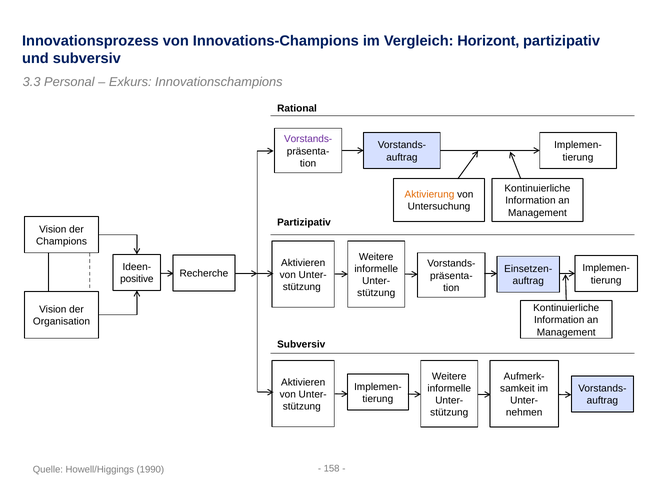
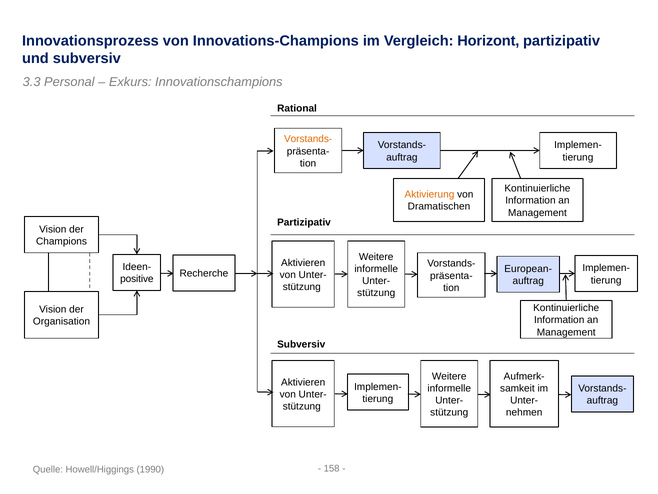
Vorstands- colour: purple -> orange (308, 139)
Untersuchung: Untersuchung -> Dramatischen (439, 206)
Einsetzen-: Einsetzen- -> European- (528, 269)
